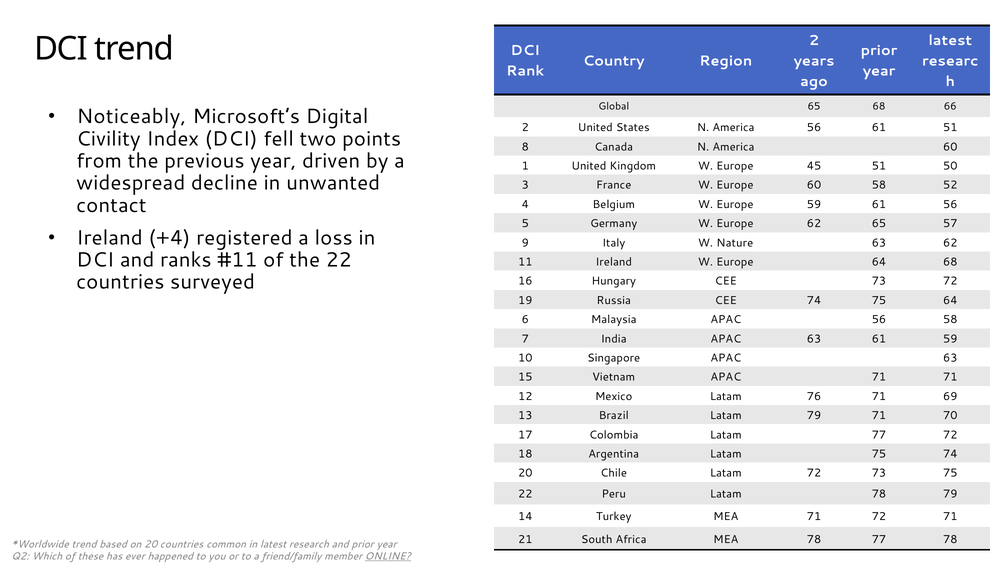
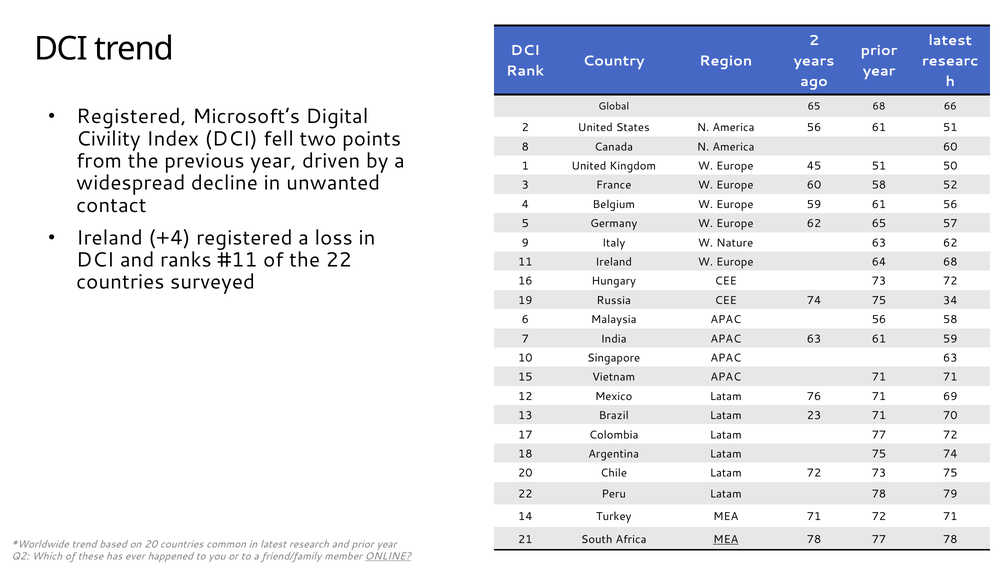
Noticeably: Noticeably -> Registered (131, 117)
75 64: 64 -> 34 (950, 301)
Latam 79: 79 -> 23 (814, 416)
MEA underline: none -> present (726, 540)
